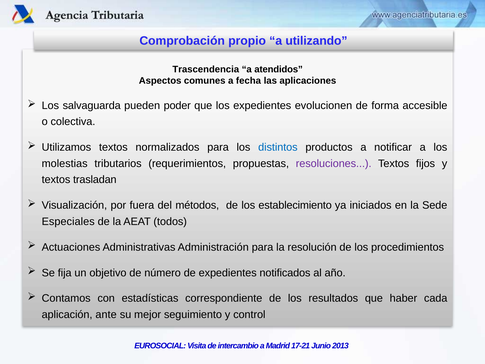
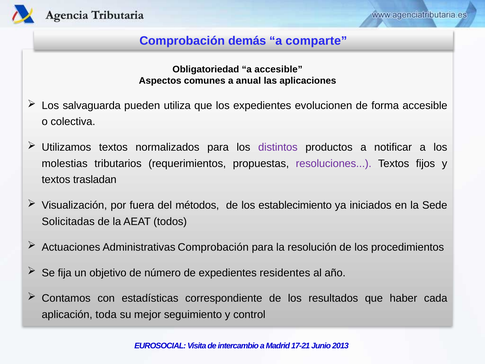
propio: propio -> demás (247, 41)
utilizando: utilizando -> comparte (316, 41)
Trascendencia: Trascendencia -> Obligatoriedad (206, 69)
a atendidos: atendidos -> accesible (278, 69)
fecha: fecha -> anual (248, 81)
poder: poder -> utiliza (177, 105)
distintos colour: blue -> purple (278, 147)
Especiales: Especiales -> Solicitadas (68, 221)
Administrativas Administración: Administración -> Comprobación (213, 247)
notificados: notificados -> residentes (285, 273)
ante: ante -> toda (106, 314)
